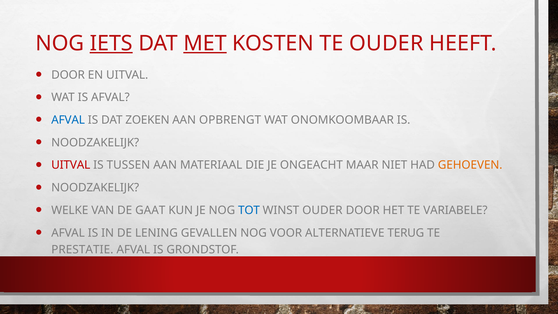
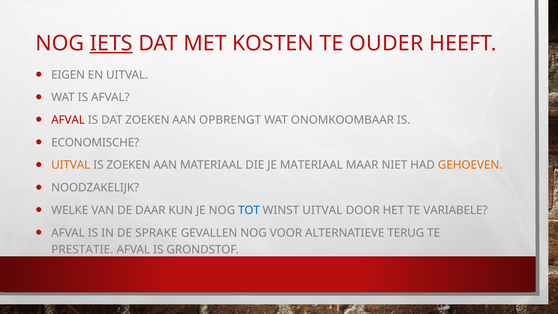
MET underline: present -> none (205, 43)
DOOR: DOOR -> EIGEN (68, 75)
AFVAL colour: blue -> red (68, 120)
NOODZAKELIJK: NOODZAKELIJK -> ECONOMISCHE (95, 143)
UITVAL colour: red -> orange (71, 165)
IS TUSSEN: TUSSEN -> ZOEKEN (128, 165)
JE ONGEACHT: ONGEACHT -> MATERIAAL (311, 165)
GAAT: GAAT -> DAAR (150, 210)
WINST OUDER: OUDER -> UITVAL (322, 210)
LENING: LENING -> SPRAKE (156, 233)
